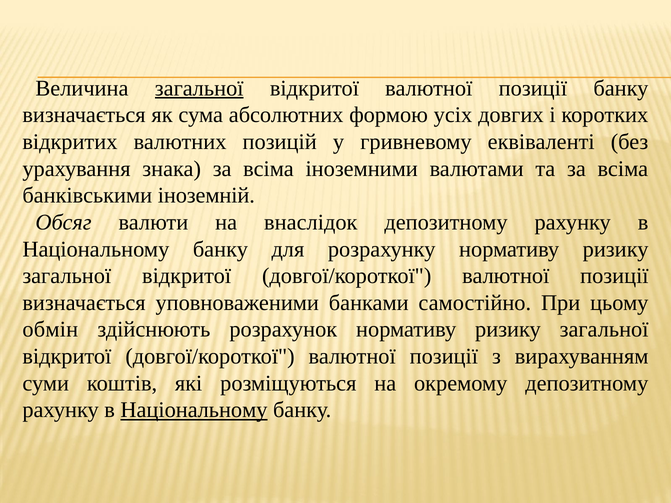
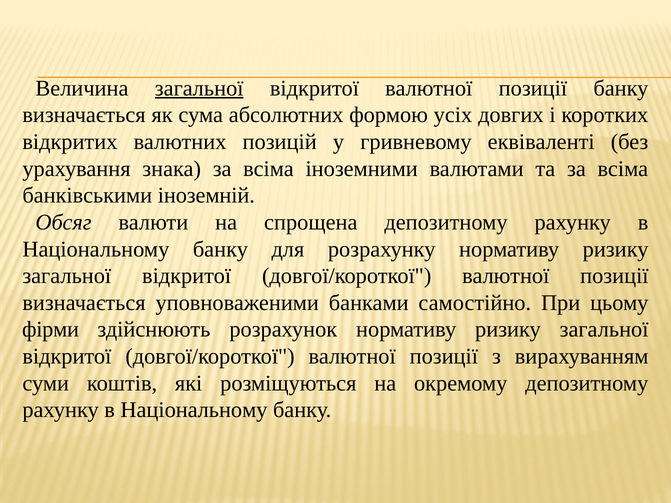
внаслідок: внаслідок -> спрощена (311, 222)
обмін: обмін -> фірми (51, 330)
Національному underline: present -> none (194, 410)
